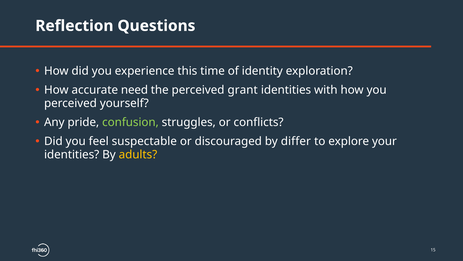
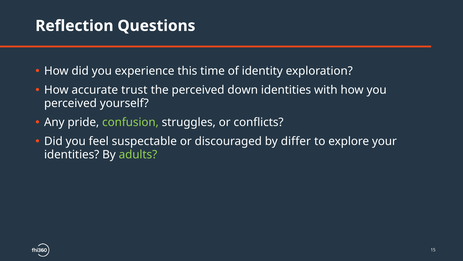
need: need -> trust (134, 90)
grant: grant -> down (243, 90)
adults colour: yellow -> light green (138, 154)
